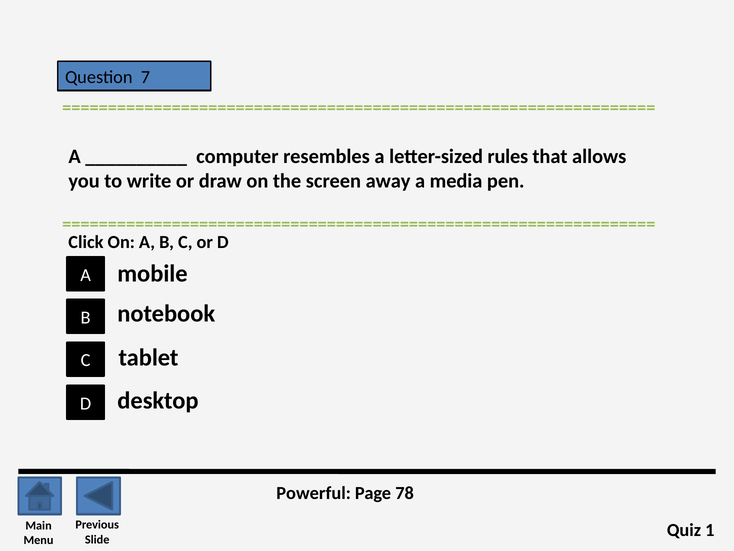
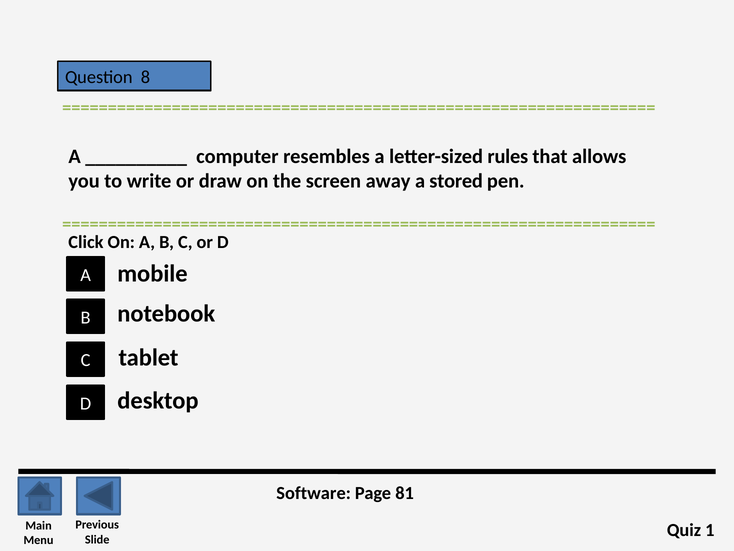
7: 7 -> 8 (145, 77)
media: media -> stored (456, 181)
Powerful: Powerful -> Software (314, 493)
78: 78 -> 81 (405, 493)
